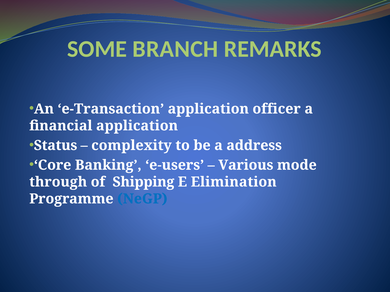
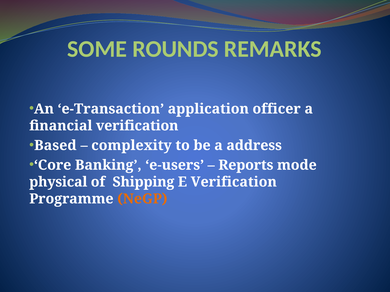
BRANCH: BRANCH -> ROUNDS (176, 49)
financial application: application -> verification (137, 126)
Status: Status -> Based (55, 146)
Various: Various -> Reports (246, 165)
through: through -> physical (58, 182)
E Elimination: Elimination -> Verification (234, 182)
NeGP colour: blue -> orange (142, 199)
